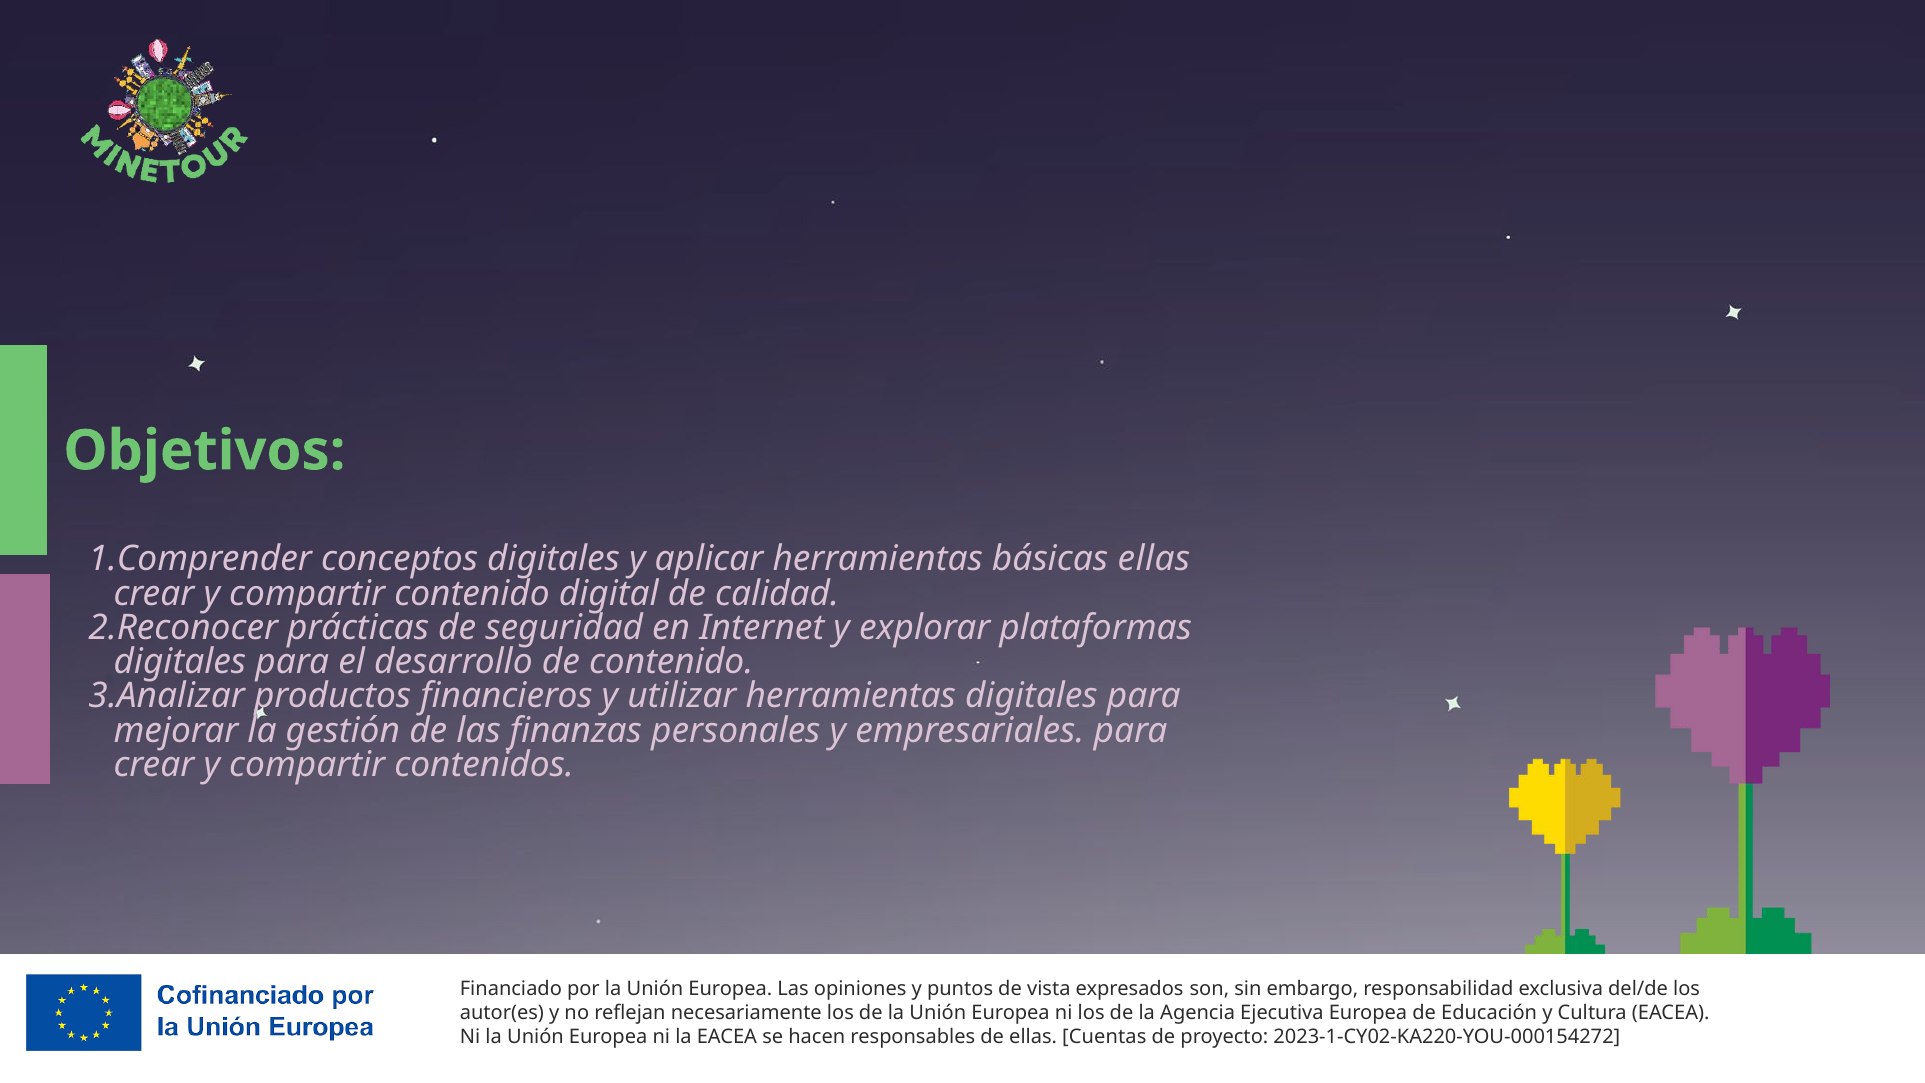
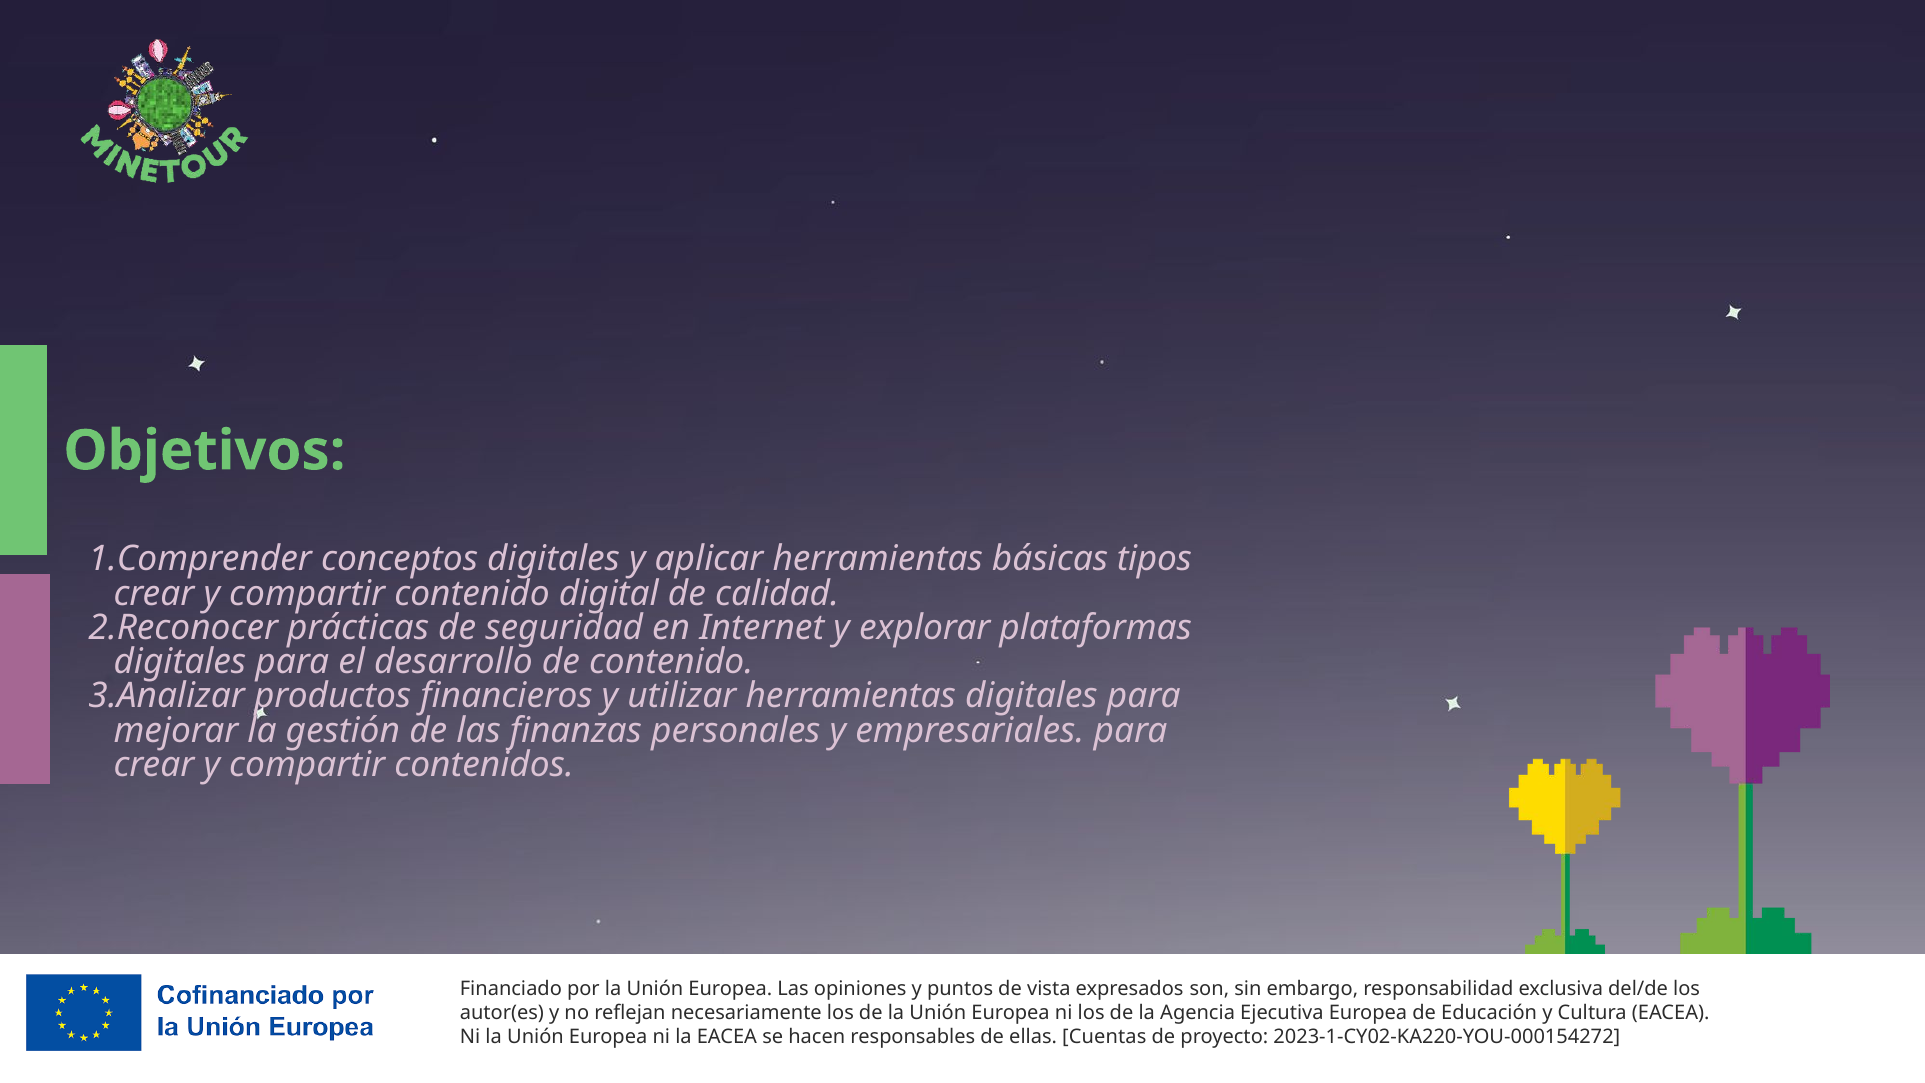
básicas ellas: ellas -> tipos (1154, 559)
